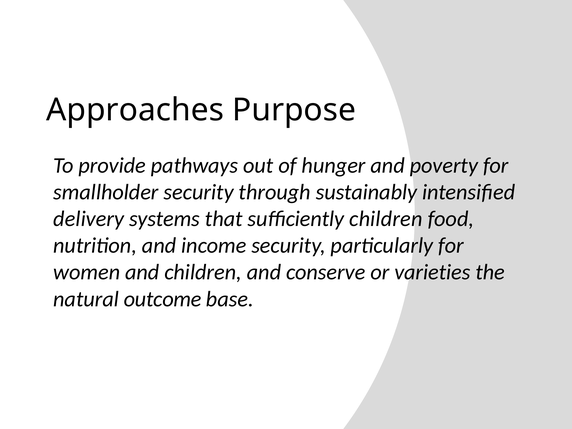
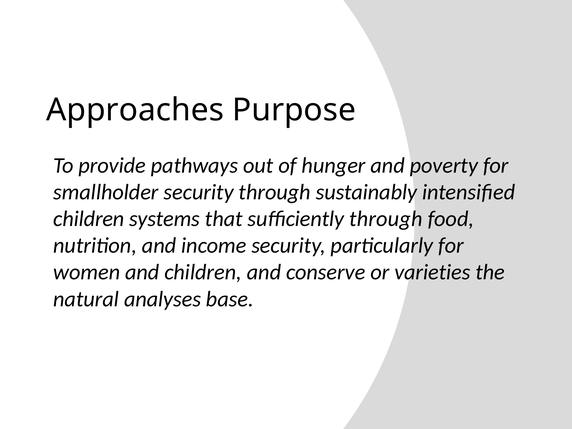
delivery: delivery -> children (89, 219)
sufficiently children: children -> through (386, 219)
outcome: outcome -> analyses (163, 299)
